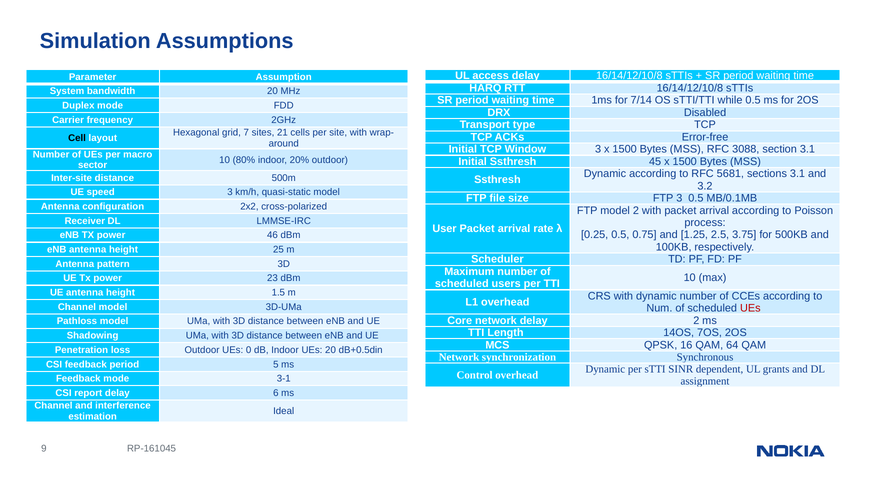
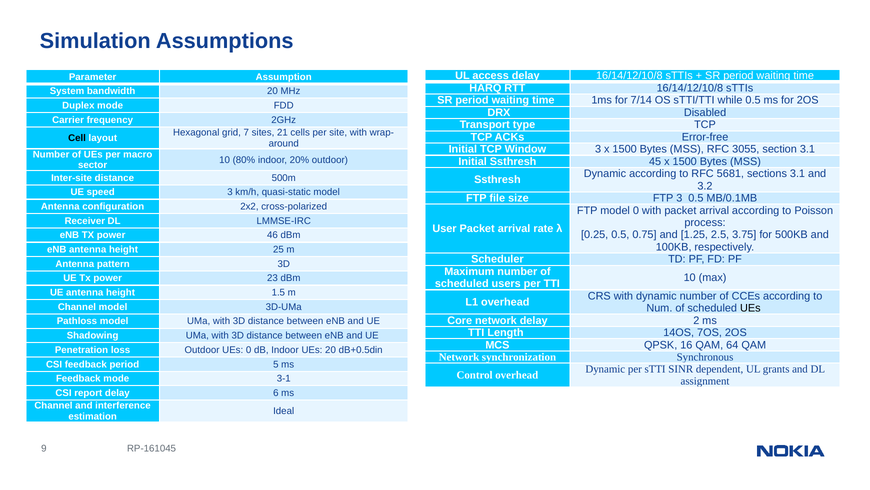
3088: 3088 -> 3055 (746, 149)
model 2: 2 -> 0 (636, 210)
UEs colour: red -> black (750, 308)
